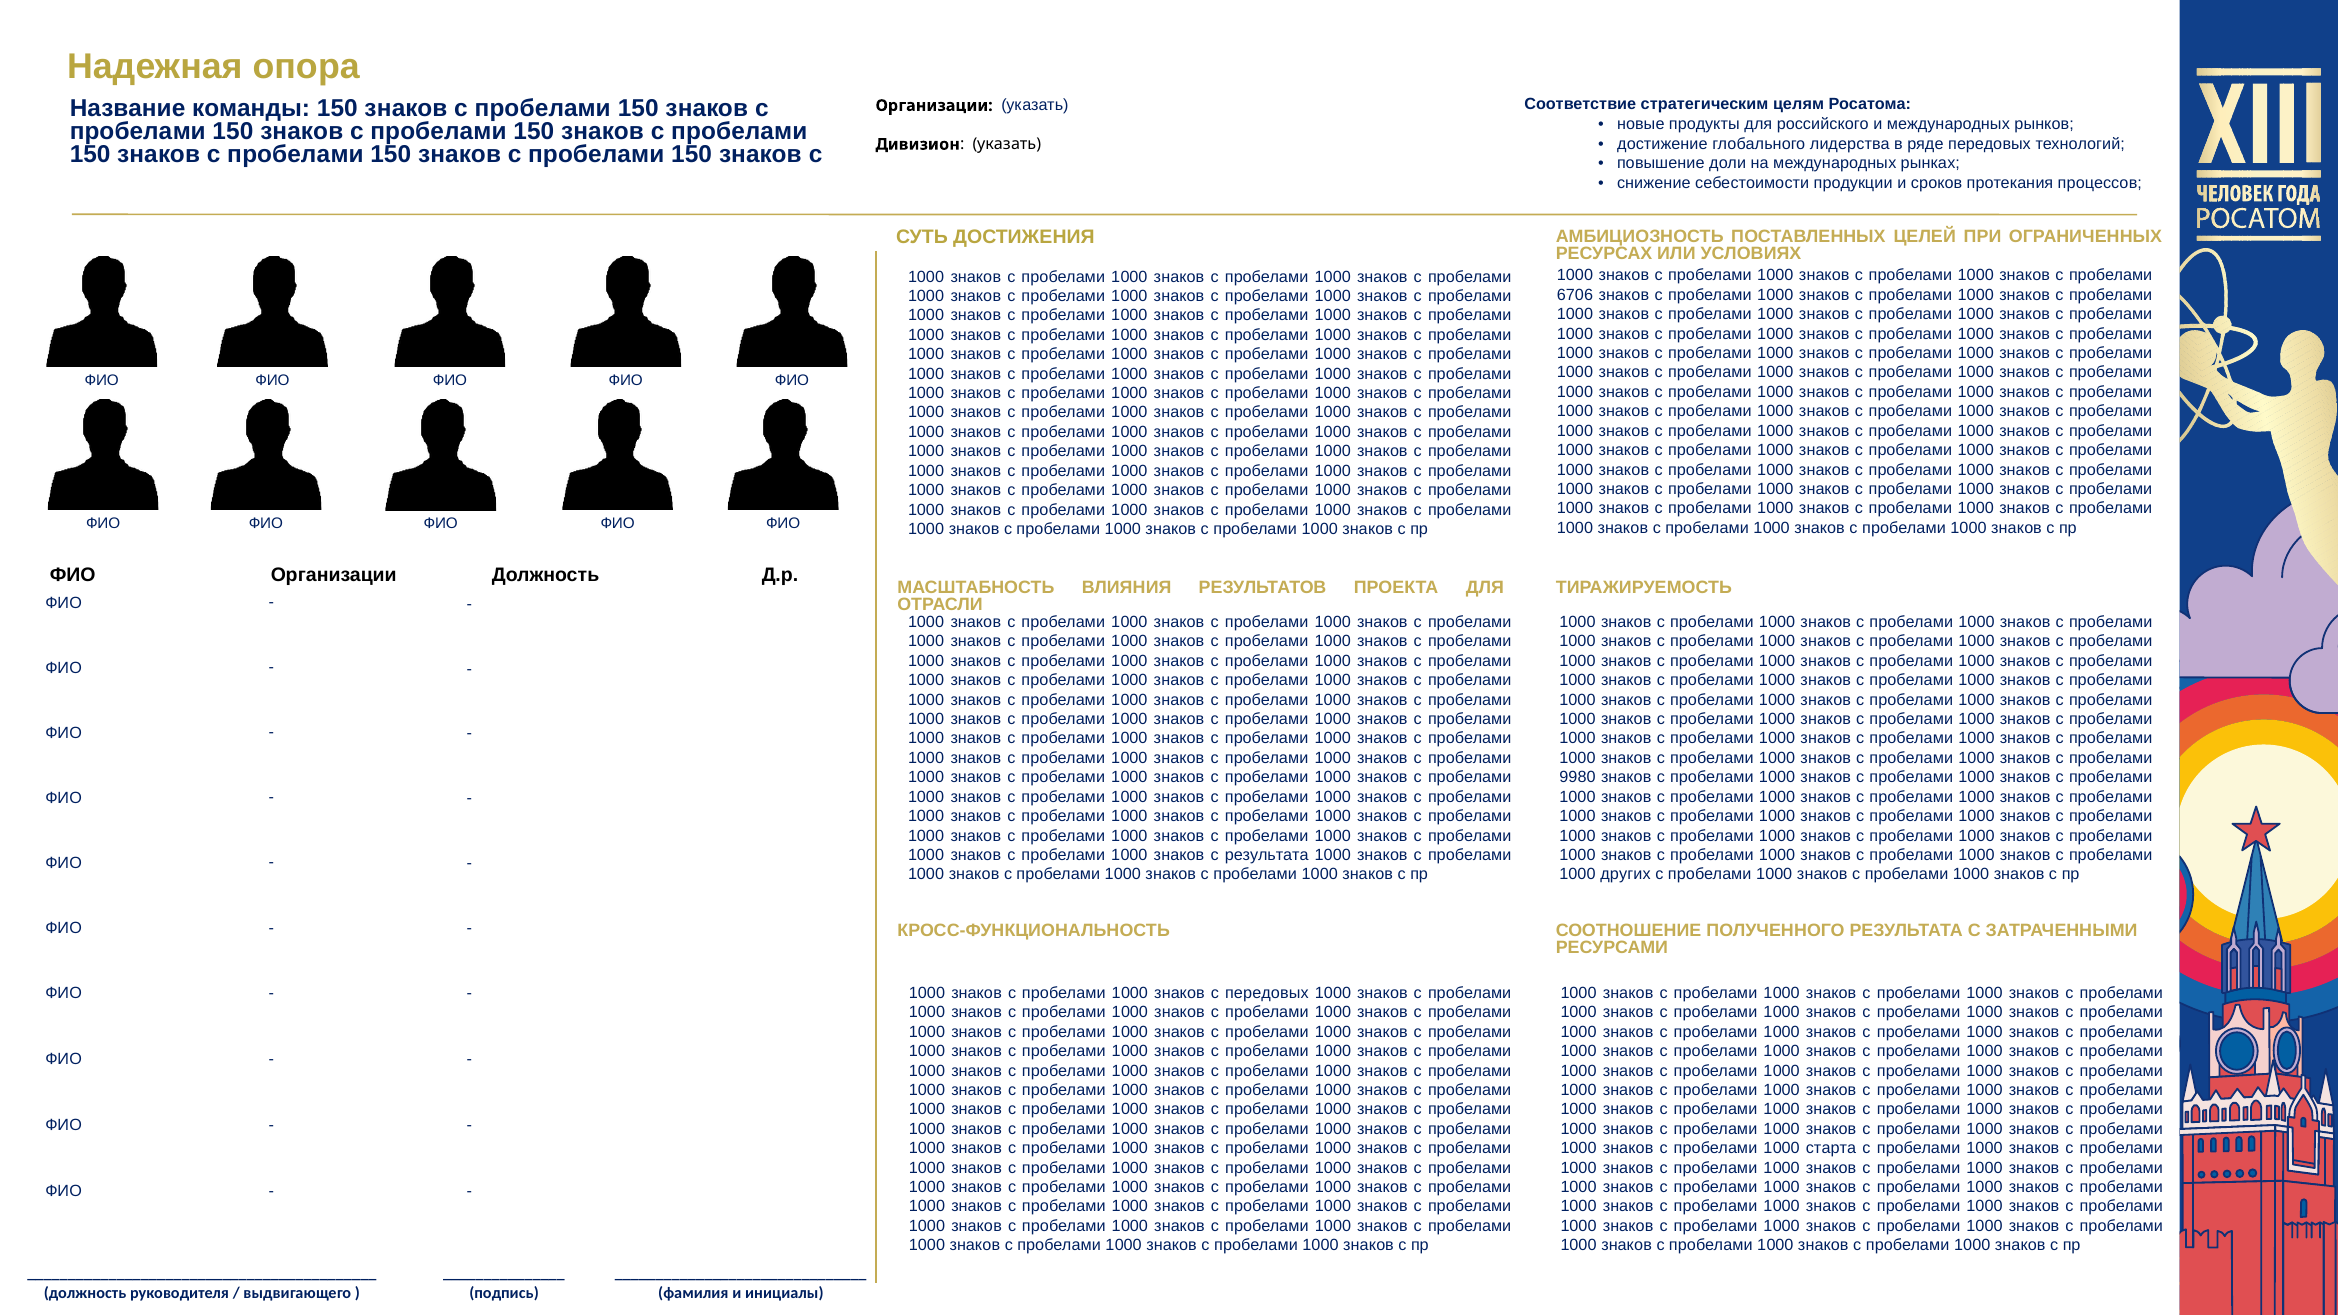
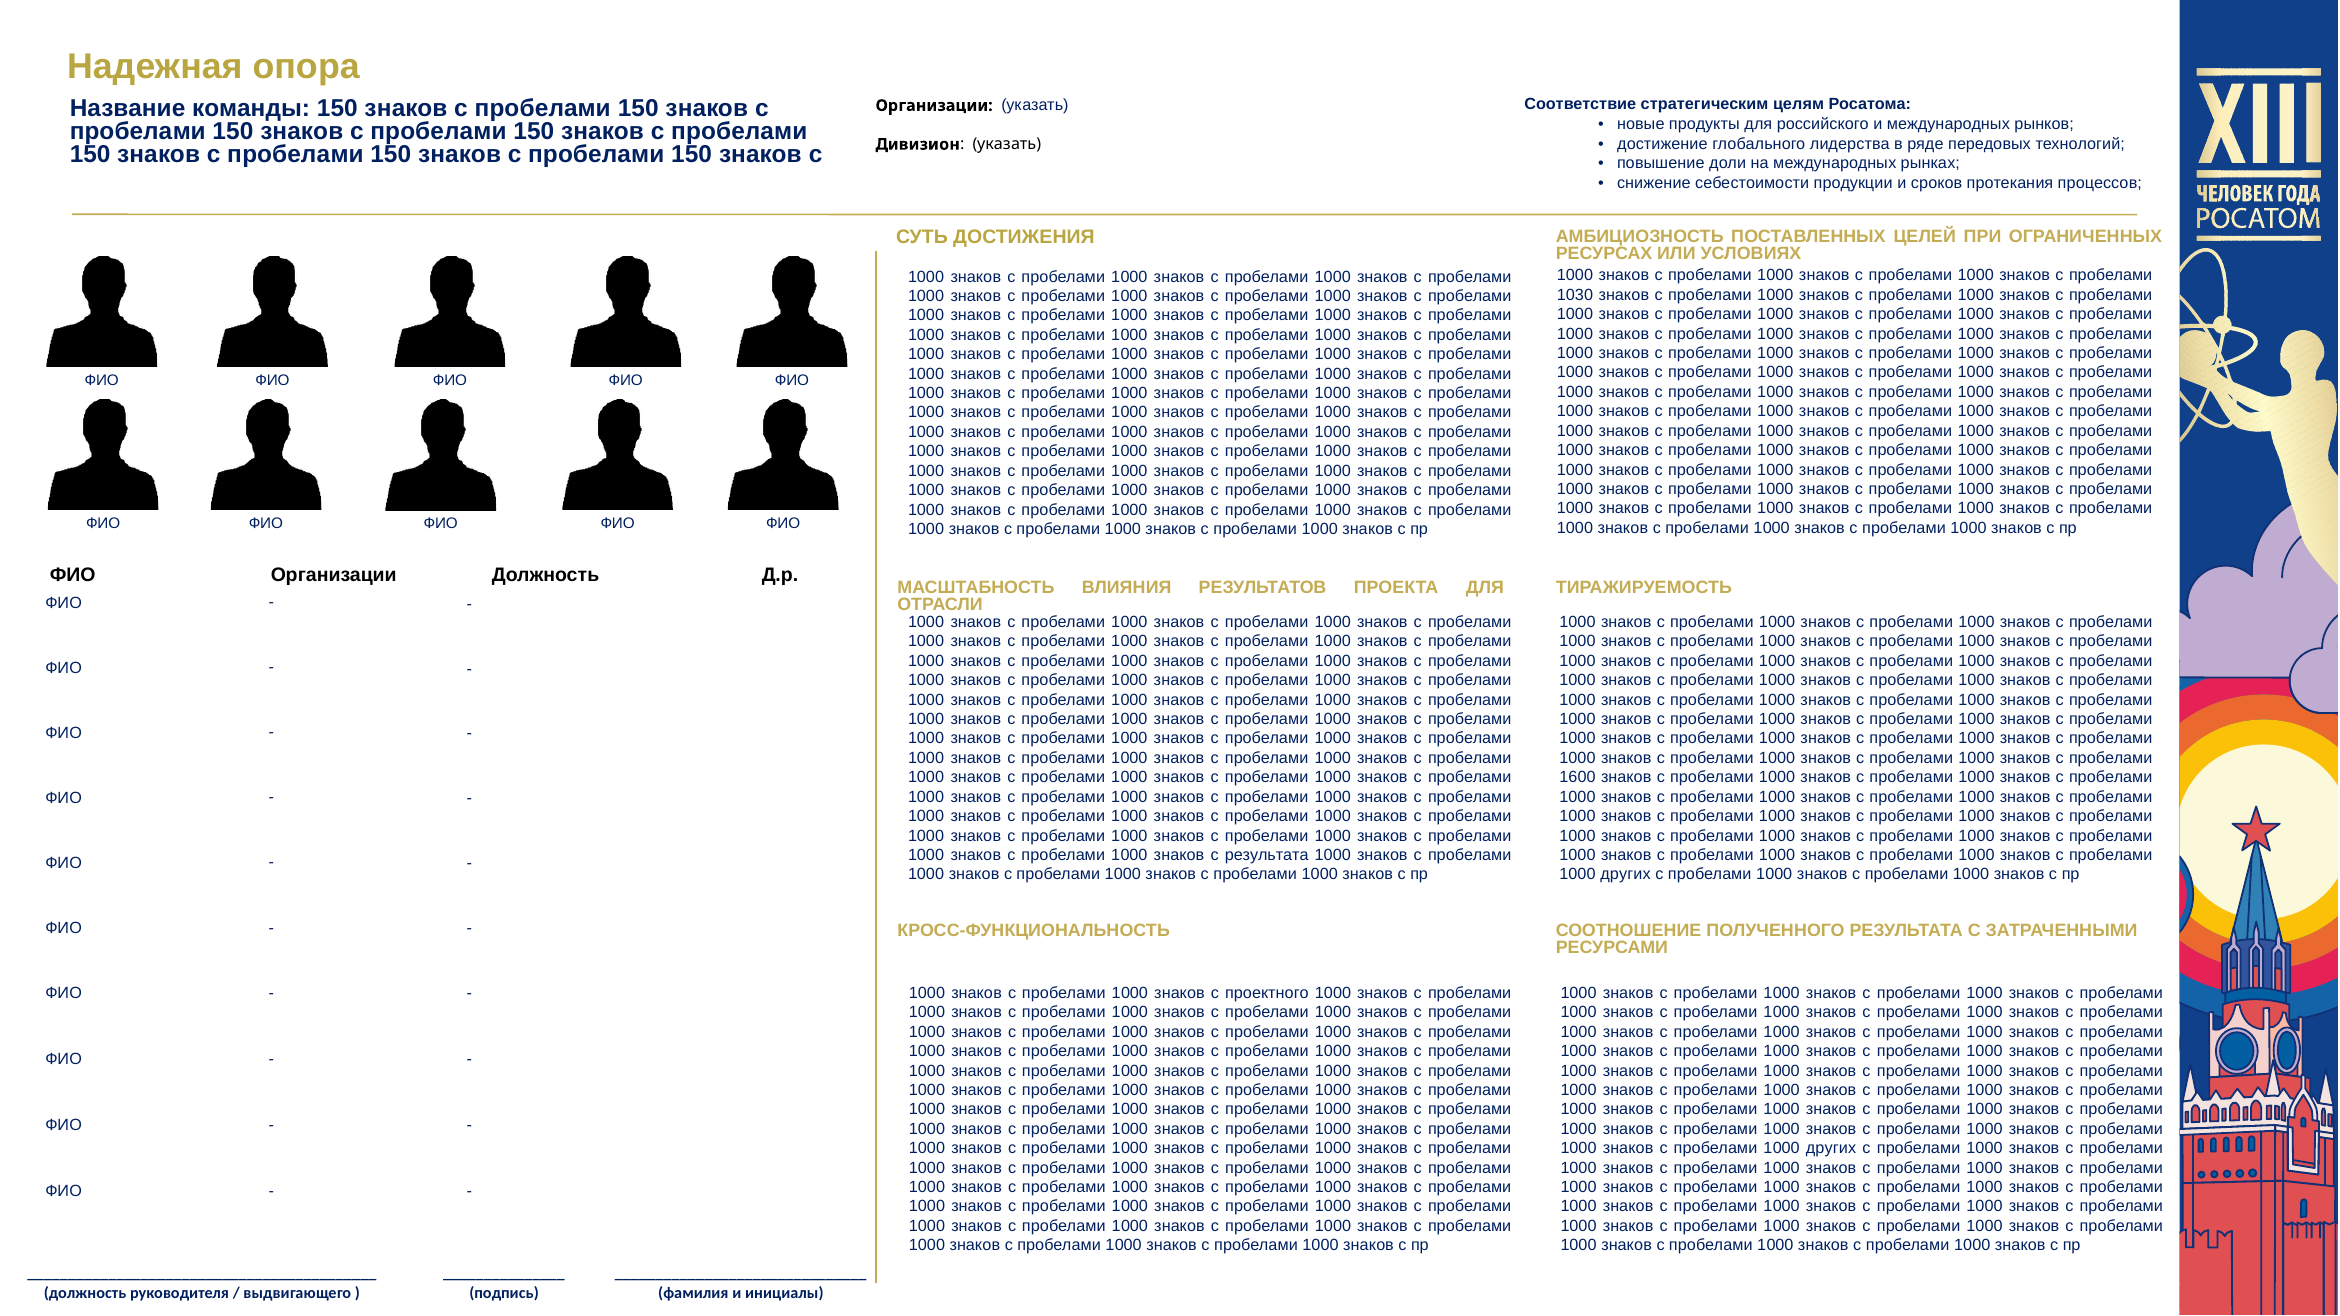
6706: 6706 -> 1030 (1575, 295)
9980: 9980 -> 1600 (1578, 778)
с передовых: передовых -> проектного (1267, 993)
старта: старта -> других (1831, 1149)
